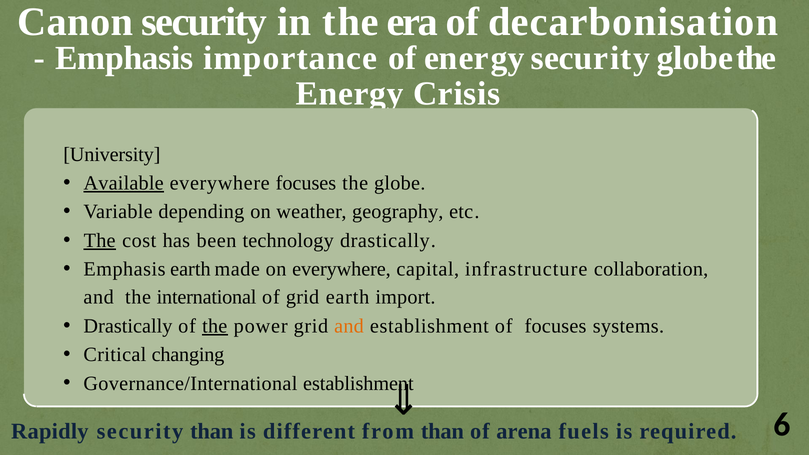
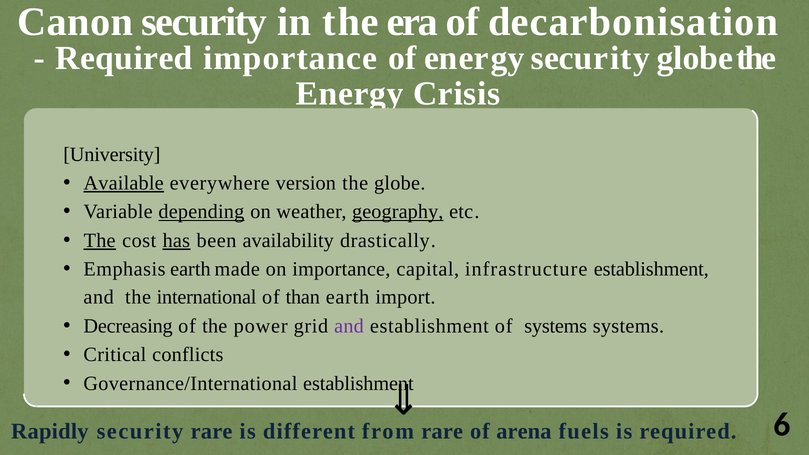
Emphasis: Emphasis -> Required (124, 58)
everywhere focuses: focuses -> version (306, 183)
depending underline: none -> present (201, 212)
geography underline: none -> present (398, 212)
has underline: none -> present (176, 241)
technology: technology -> availability (288, 241)
on everywhere: everywhere -> importance (341, 269)
infrastructure collaboration: collaboration -> establishment (651, 269)
of grid: grid -> than (303, 297)
Drastically: Drastically -> Decreasing (128, 326)
the underline: present -> none (215, 326)
and colour: orange -> purple (349, 326)
of focuses: focuses -> systems (556, 326)
changing: changing -> conflicts (188, 355)
security than: than -> rare (212, 431)
from than: than -> rare (442, 431)
